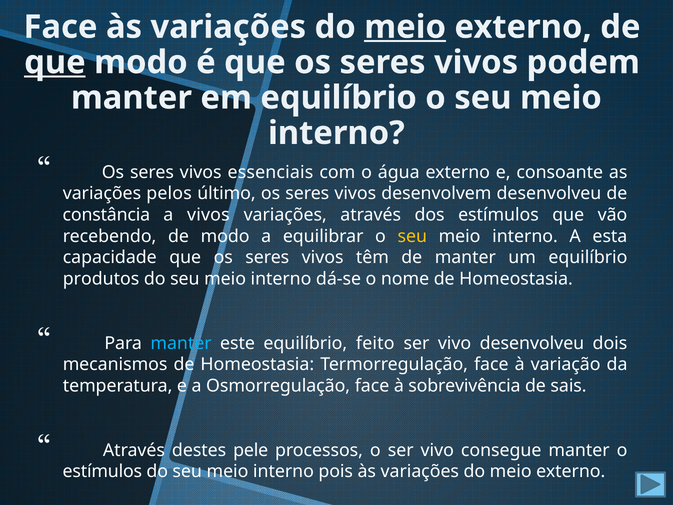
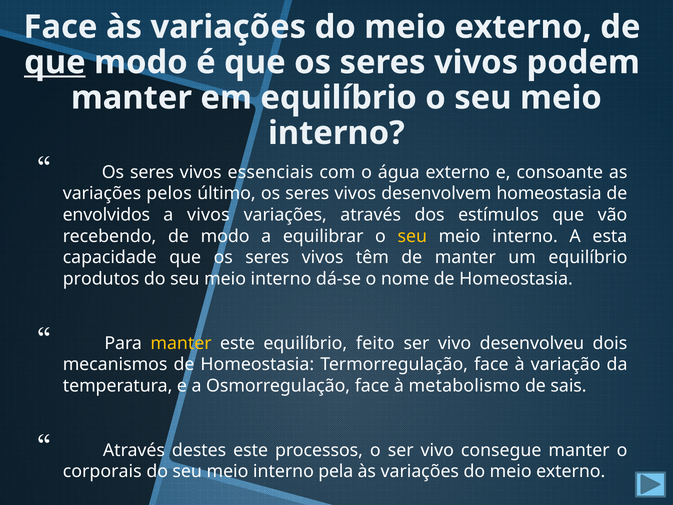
meio underline: present -> none (405, 27)
desenvolvem desenvolveu: desenvolveu -> homeostasia (549, 194)
constância: constância -> envolvidos (106, 215)
manter colour: light blue -> yellow (181, 343)
sobrevivência: sobrevivência -> metabolismo (464, 386)
destes pele: pele -> este (251, 450)
estímulos: estímulos -> corporais (102, 471)
pois: pois -> pela (336, 471)
